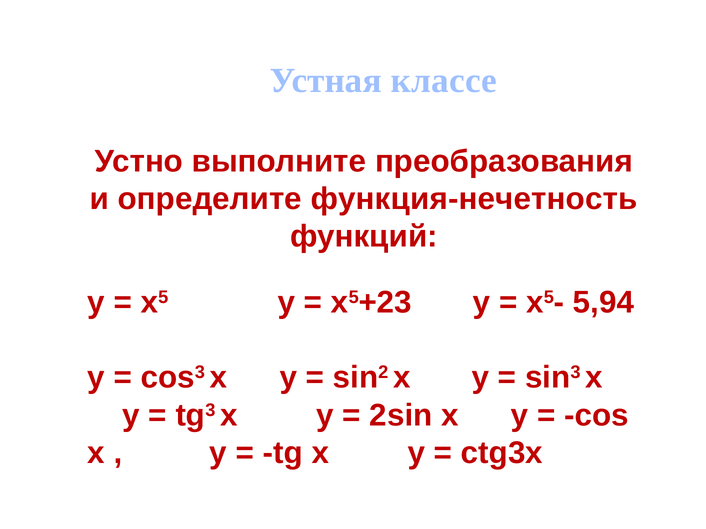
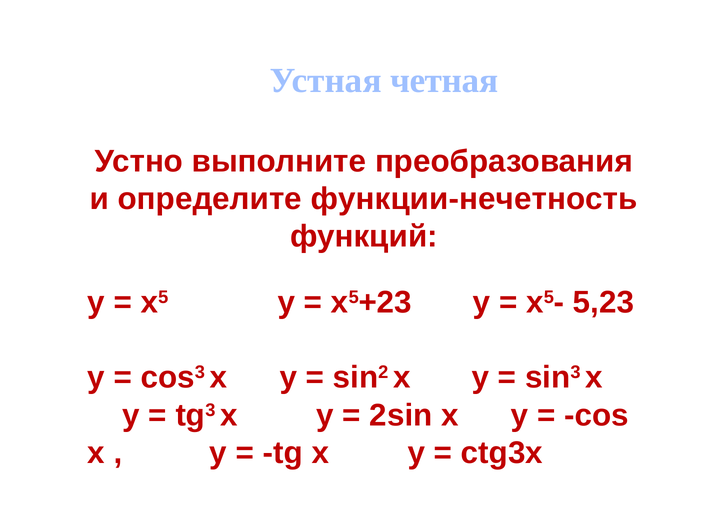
классе: классе -> четная (444, 81)
функция-нечетность: функция-нечетность -> функции-нечетность (474, 199)
5,94: 5,94 -> 5,23 (603, 303)
